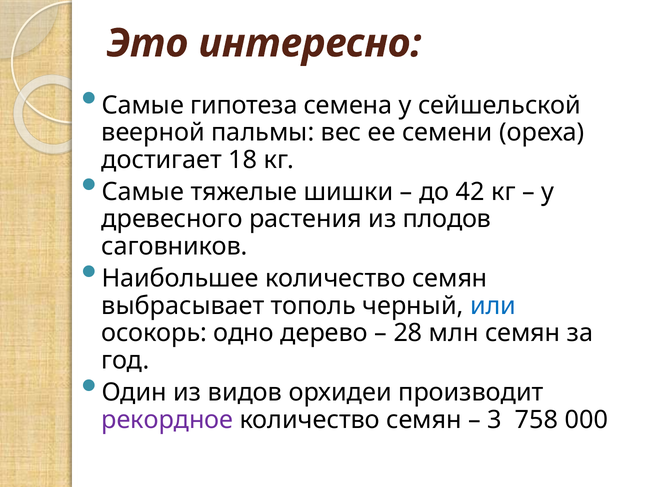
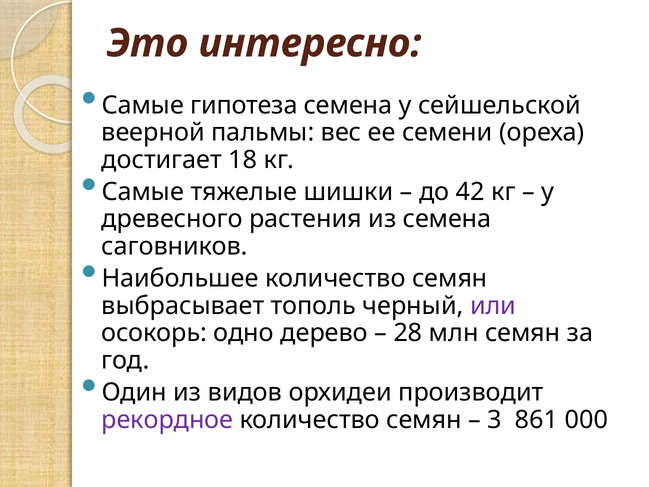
из плодов: плодов -> семена (447, 219)
или colour: blue -> purple (493, 306)
758: 758 -> 861 (537, 420)
